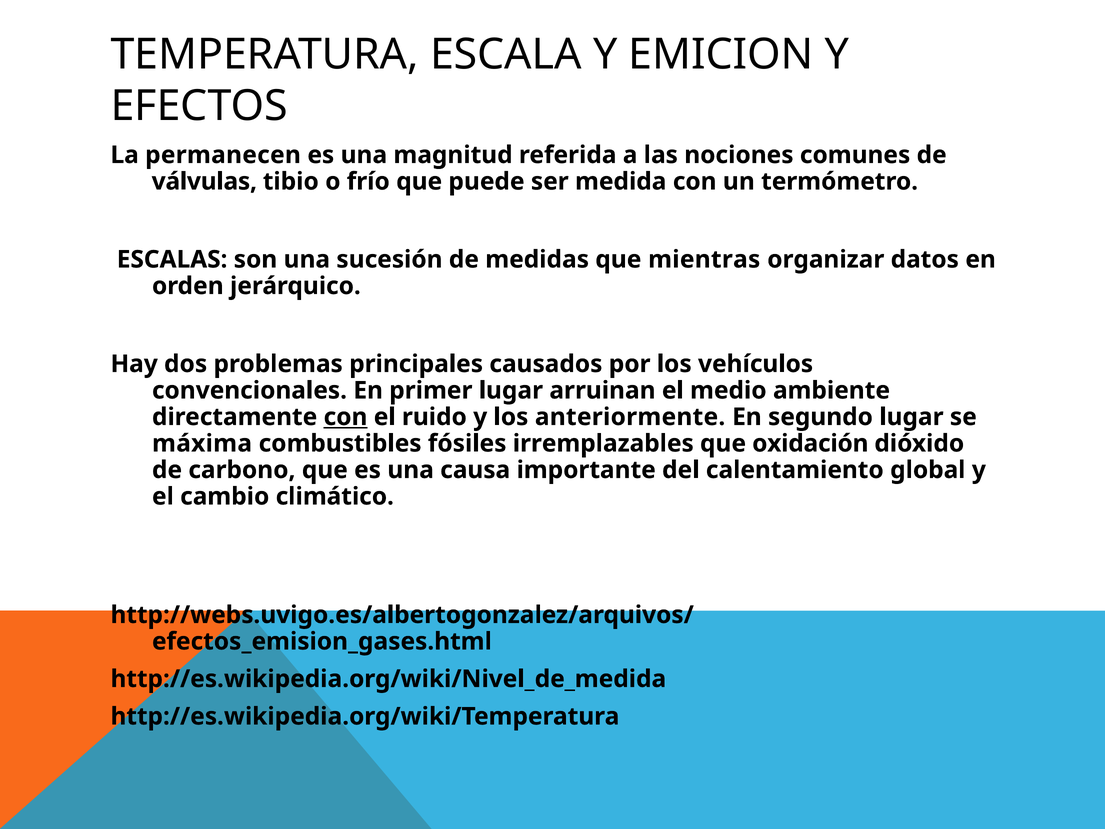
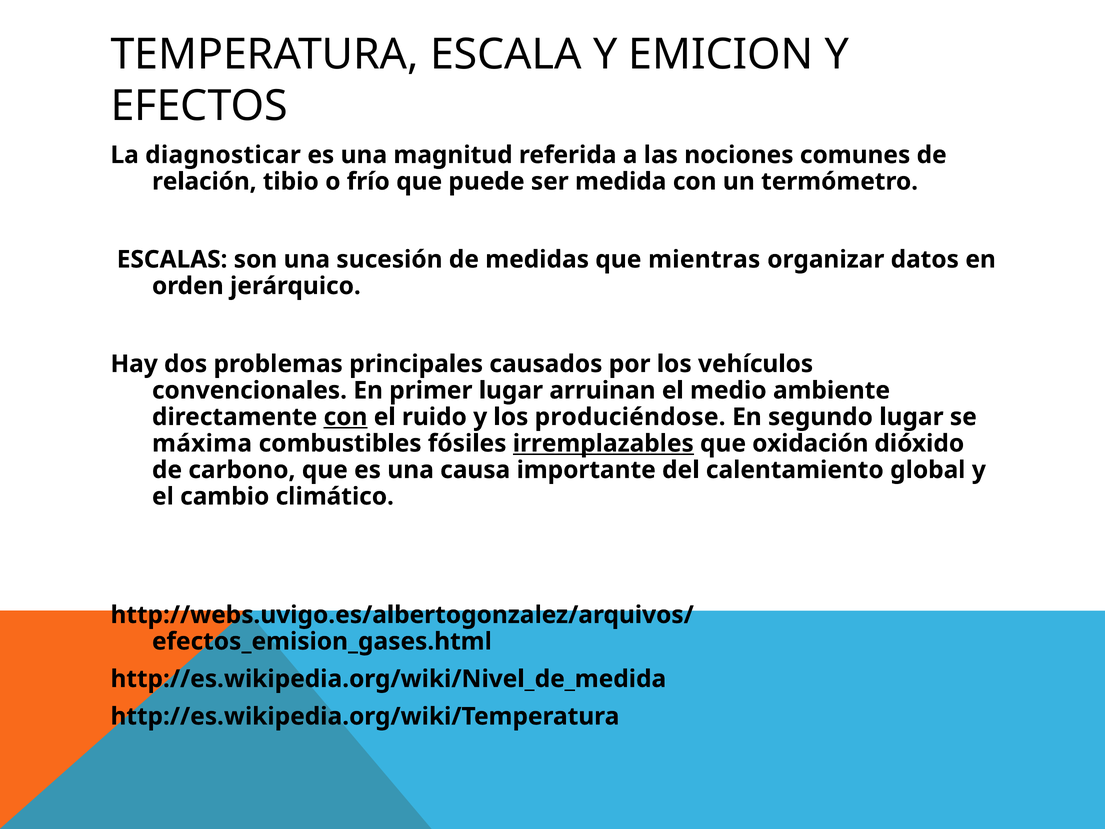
permanecen: permanecen -> diagnosticar (223, 155)
válvulas: válvulas -> relación (204, 181)
anteriormente: anteriormente -> produciéndose (630, 417)
irremplazables underline: none -> present (603, 443)
